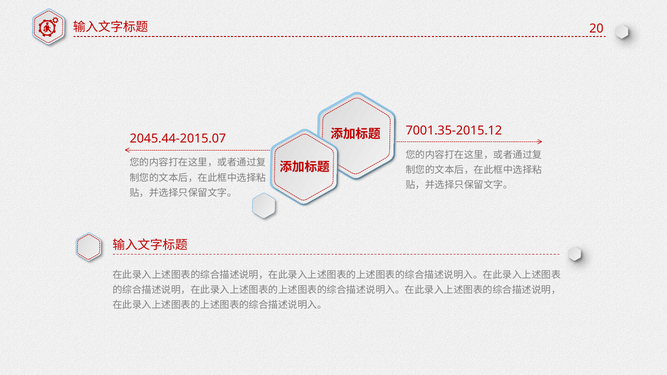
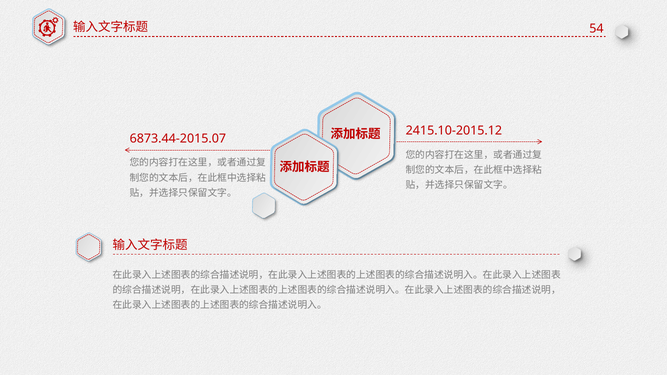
20: 20 -> 54 (596, 28)
7001.35-2015.12: 7001.35-2015.12 -> 2415.10-2015.12 (454, 131)
2045.44-2015.07: 2045.44-2015.07 -> 6873.44-2015.07 (178, 139)
